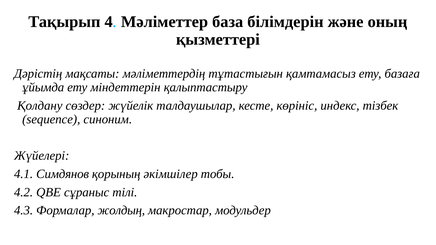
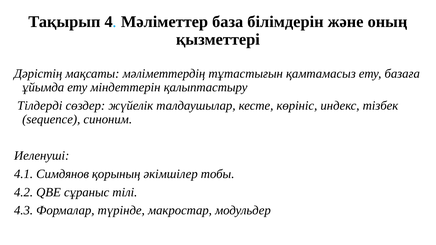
Қолдану: Қолдану -> Тілдерді (40, 106)
Жүйелері: Жүйелері -> Иеленуші (42, 156)
жолдың: жолдың -> түрінде (121, 211)
